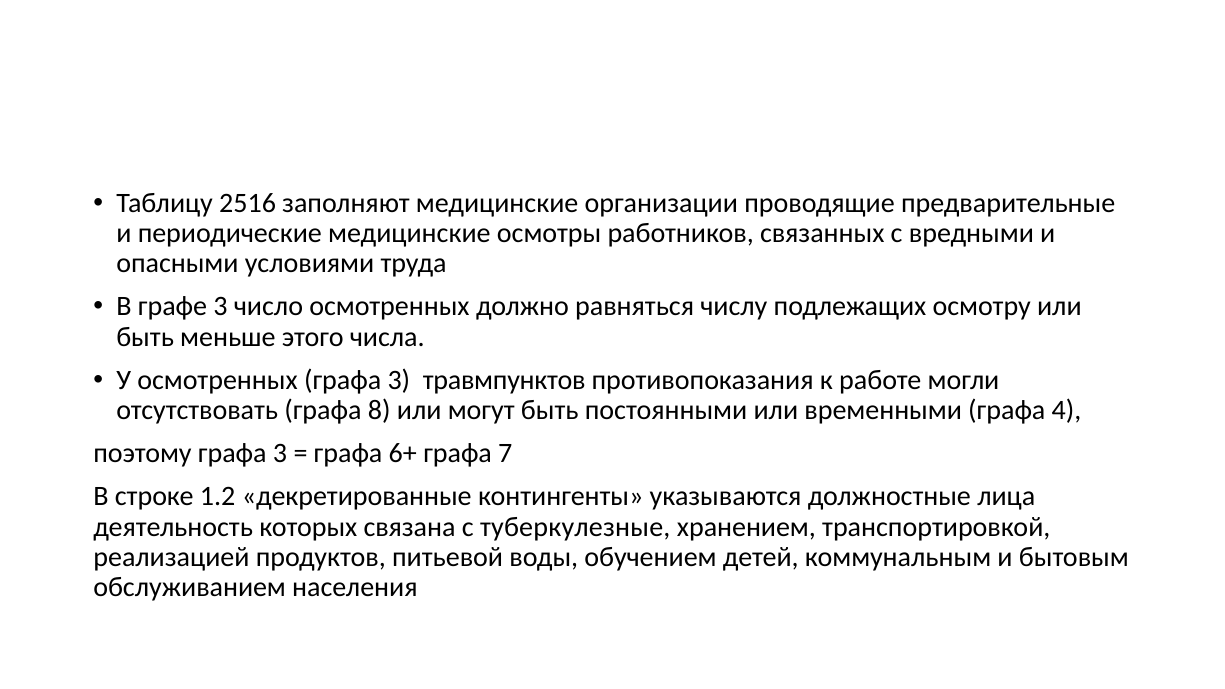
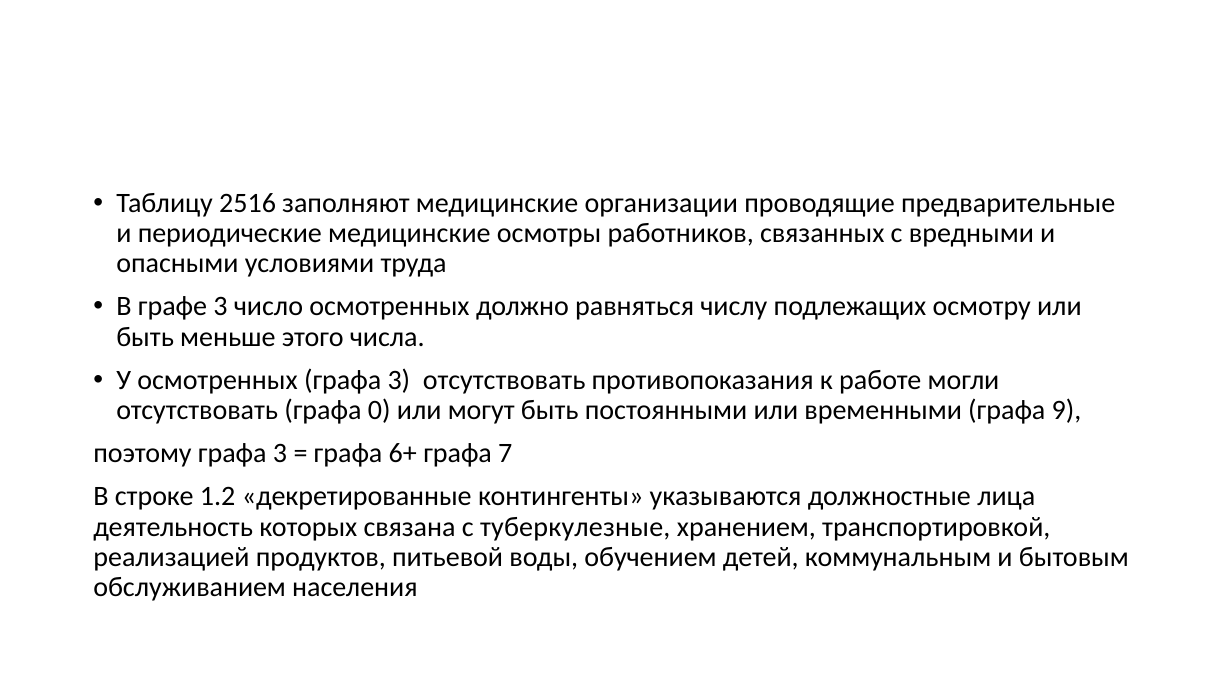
3 травмпунктов: травмпунктов -> отсутствовать (504, 380)
8: 8 -> 0 (379, 410)
4: 4 -> 9 (1067, 410)
